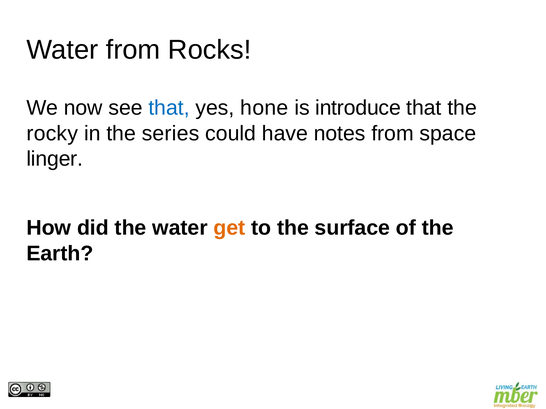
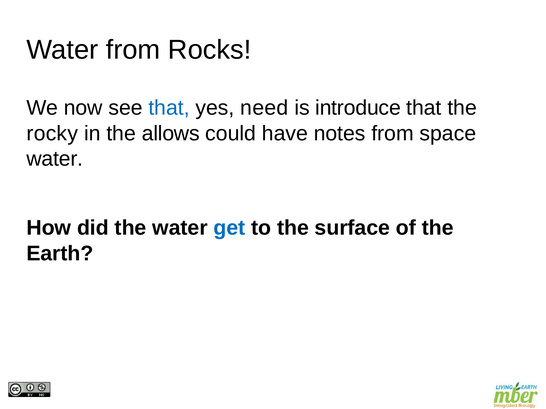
hone: hone -> need (264, 108)
series: series -> allows (171, 134)
linger: linger -> water (55, 159)
get colour: orange -> blue (229, 228)
